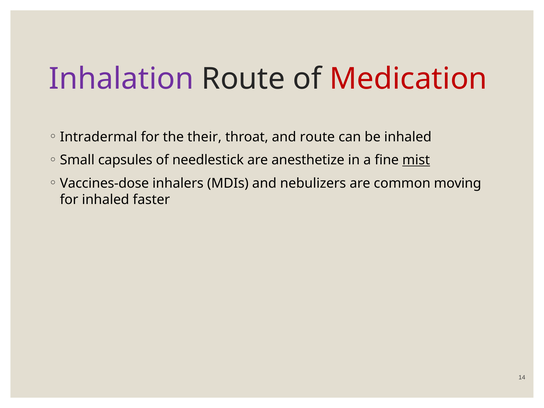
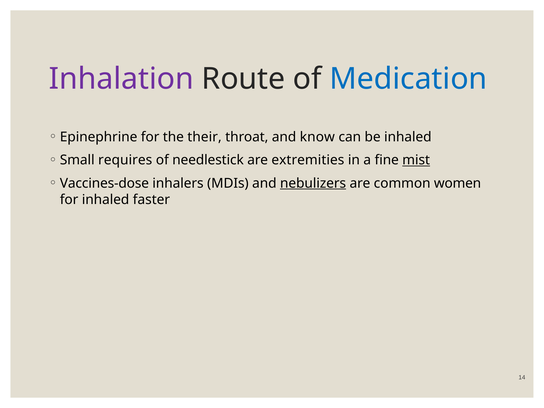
Medication colour: red -> blue (408, 79)
Intradermal: Intradermal -> Epinephrine (99, 137)
and route: route -> know (317, 137)
capsules: capsules -> requires (125, 160)
anesthetize: anesthetize -> extremities (308, 160)
nebulizers underline: none -> present (313, 183)
moving: moving -> women (458, 183)
